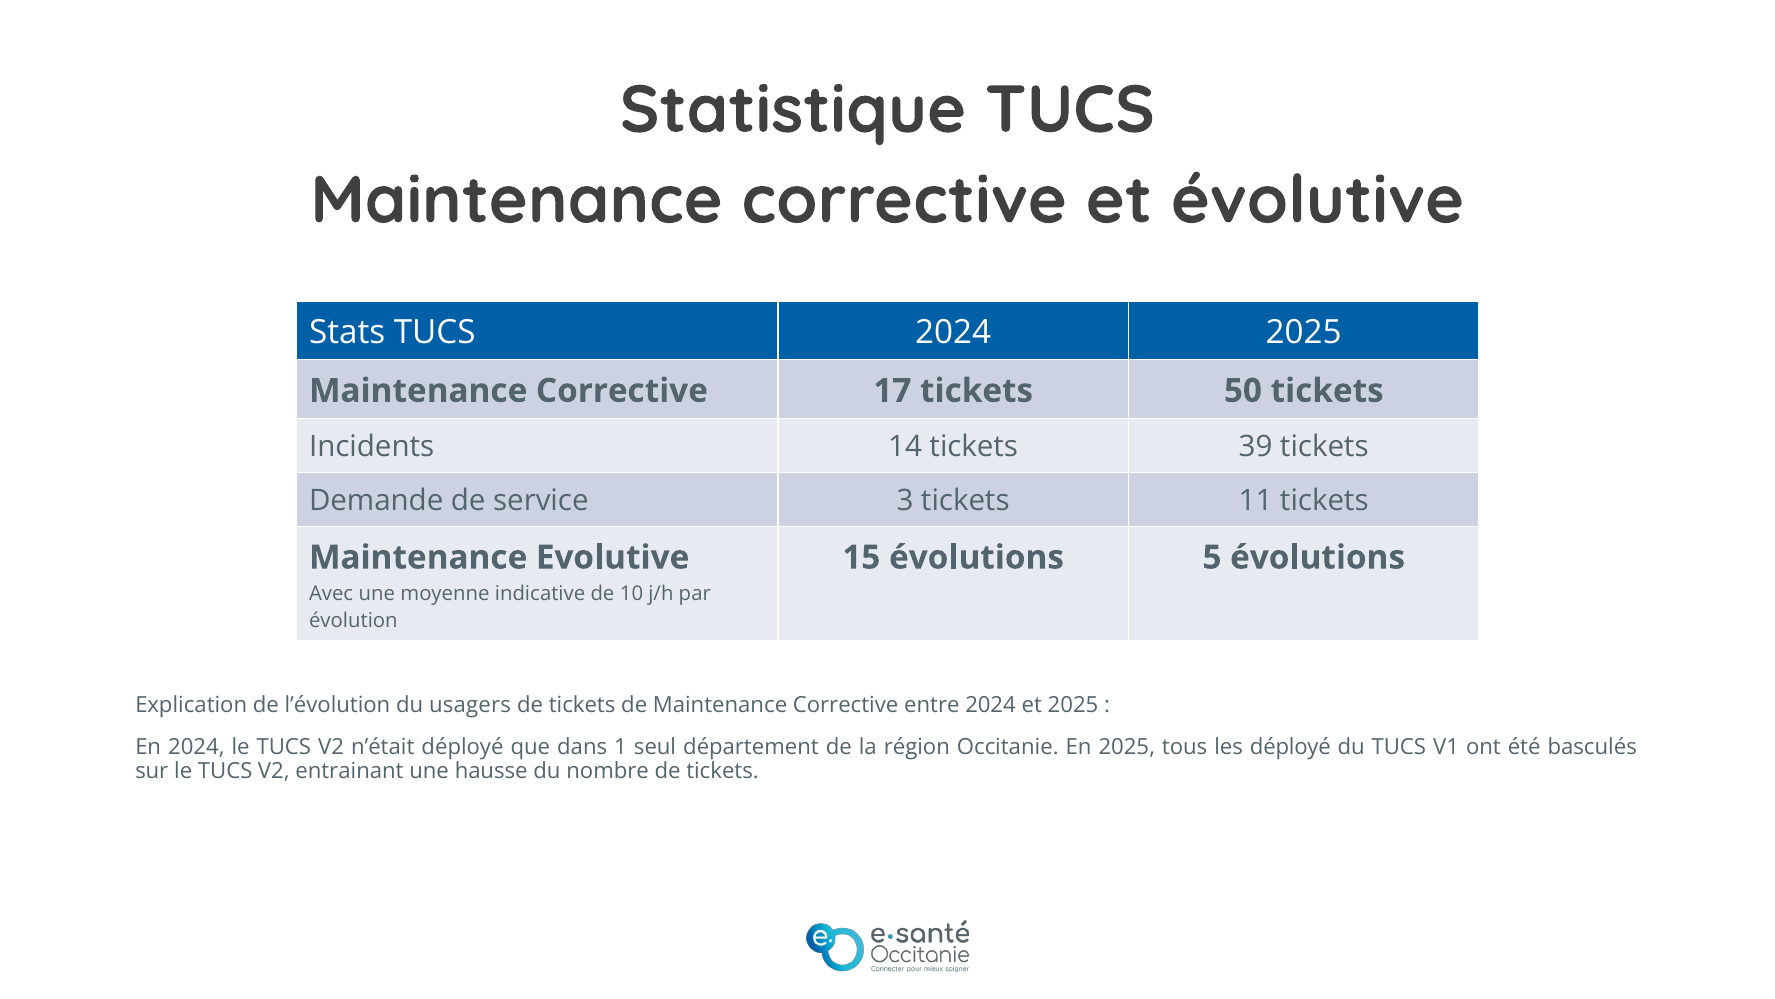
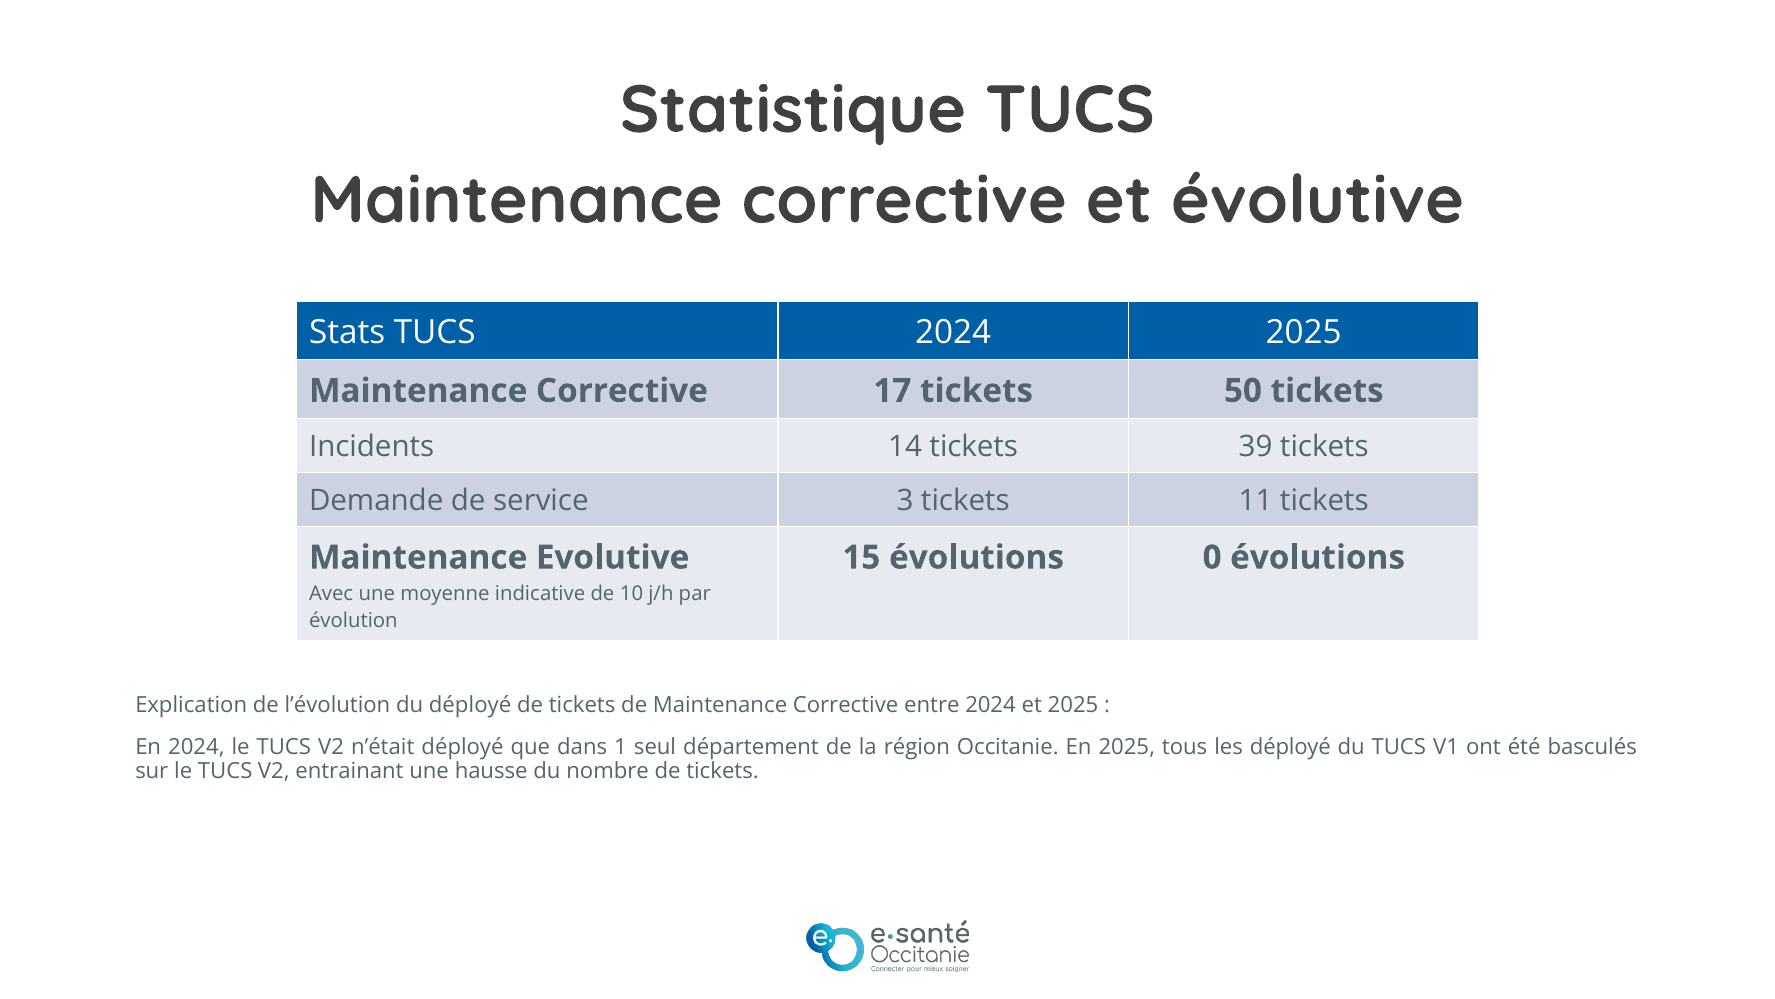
5: 5 -> 0 (1212, 557)
du usagers: usagers -> déployé (470, 705)
